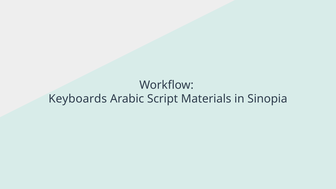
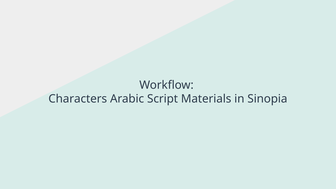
Keyboards: Keyboards -> Characters (78, 99)
